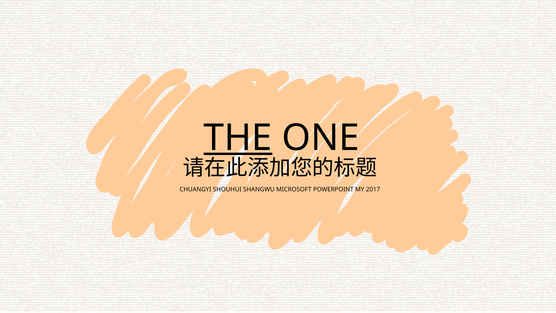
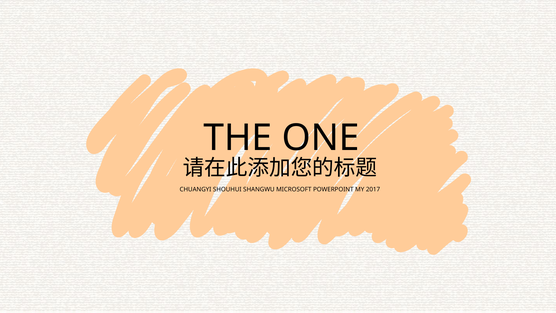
THE underline: present -> none (238, 138)
